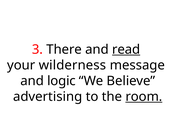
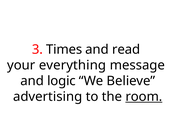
There: There -> Times (64, 50)
read underline: present -> none (126, 50)
wilderness: wilderness -> everything (72, 65)
